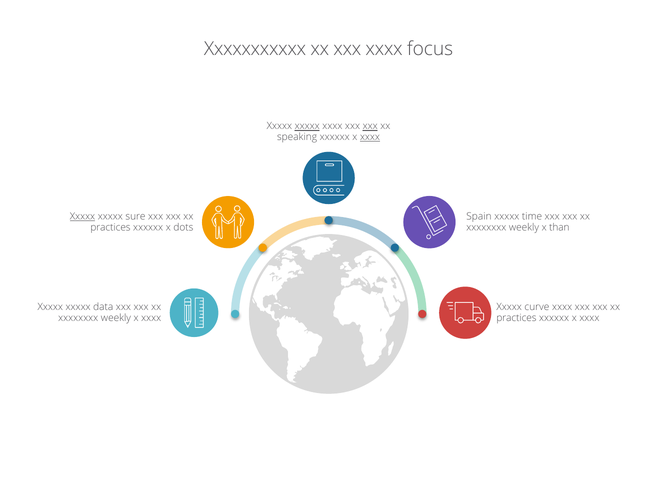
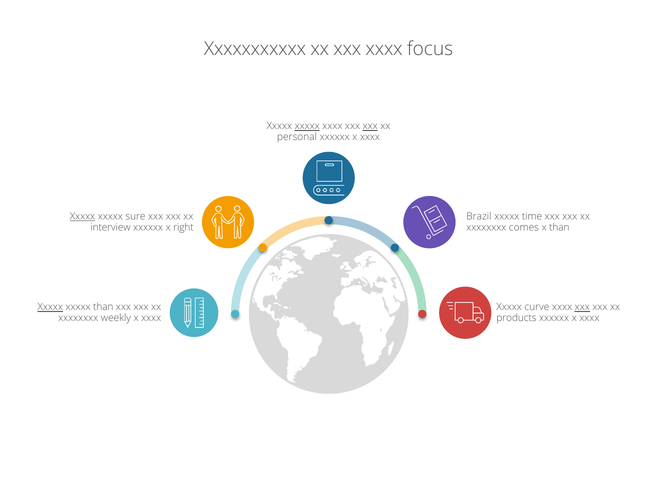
speaking: speaking -> personal (297, 137)
xxxx underline: present -> none (370, 137)
Spain: Spain -> Brazil (479, 216)
practices: practices -> interview (110, 227)
dots: dots -> right (183, 227)
weekly: weekly -> comes (524, 227)
Xxxxx underline: none -> present (50, 307)
xxxxx data: data -> than (103, 307)
xxx underline: none -> present (582, 307)
practices: practices -> products (516, 318)
